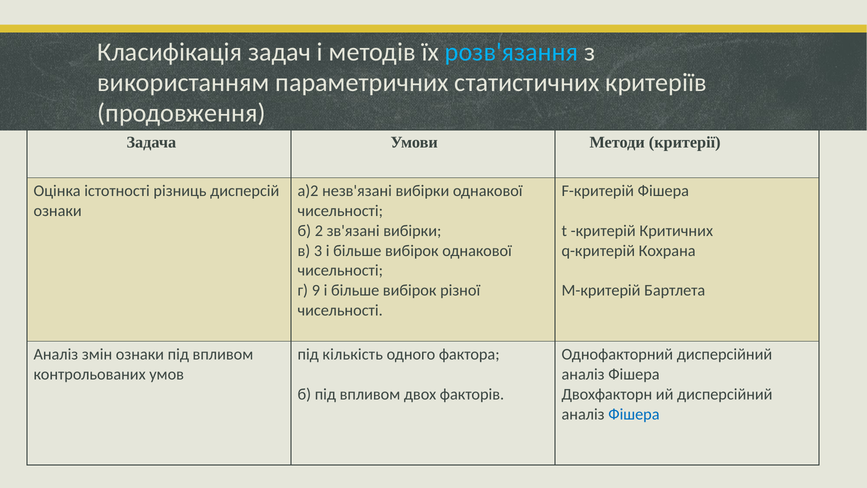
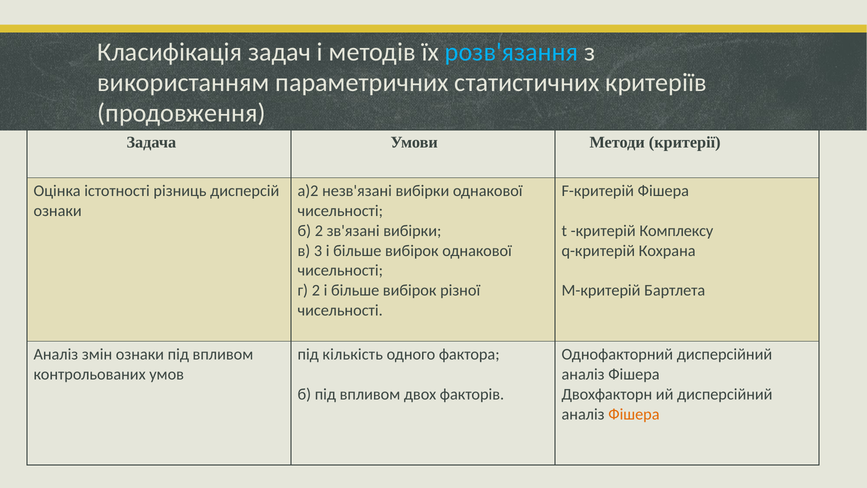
Критичних: Критичних -> Комплексу (676, 231)
г 9: 9 -> 2 (316, 290)
Фішера colour: blue -> orange (634, 414)
